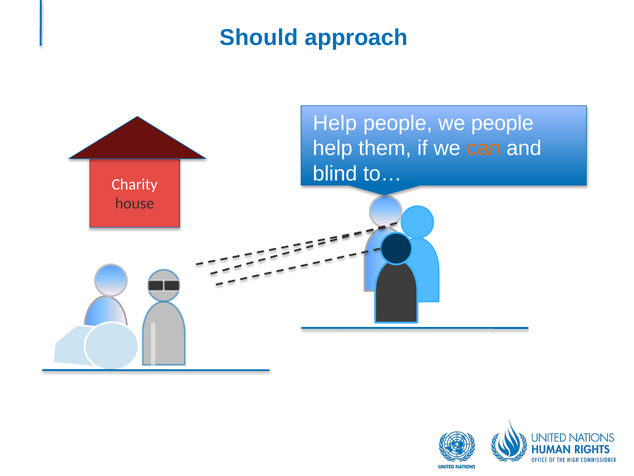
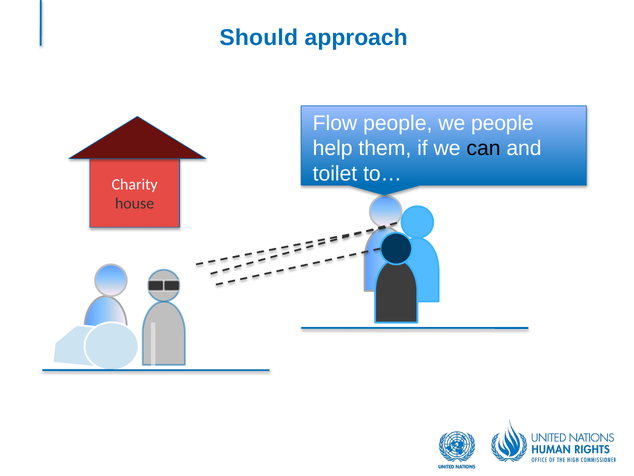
Help: Help -> Flow (335, 123)
can colour: orange -> black (483, 148)
blind: blind -> toilet (335, 174)
